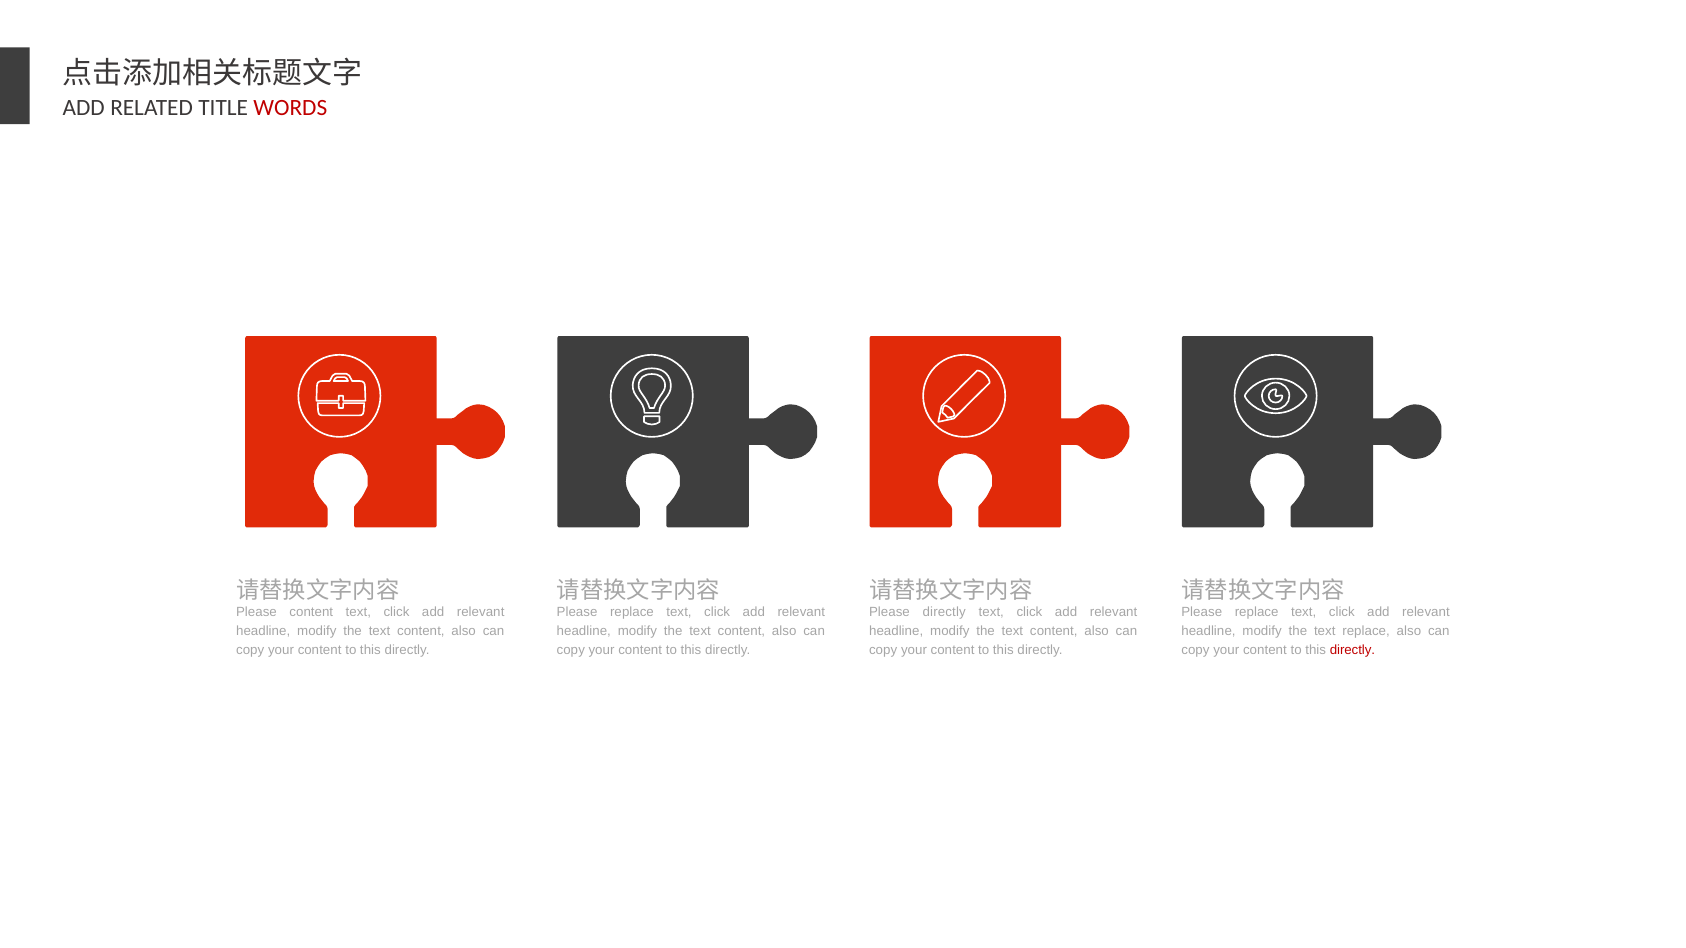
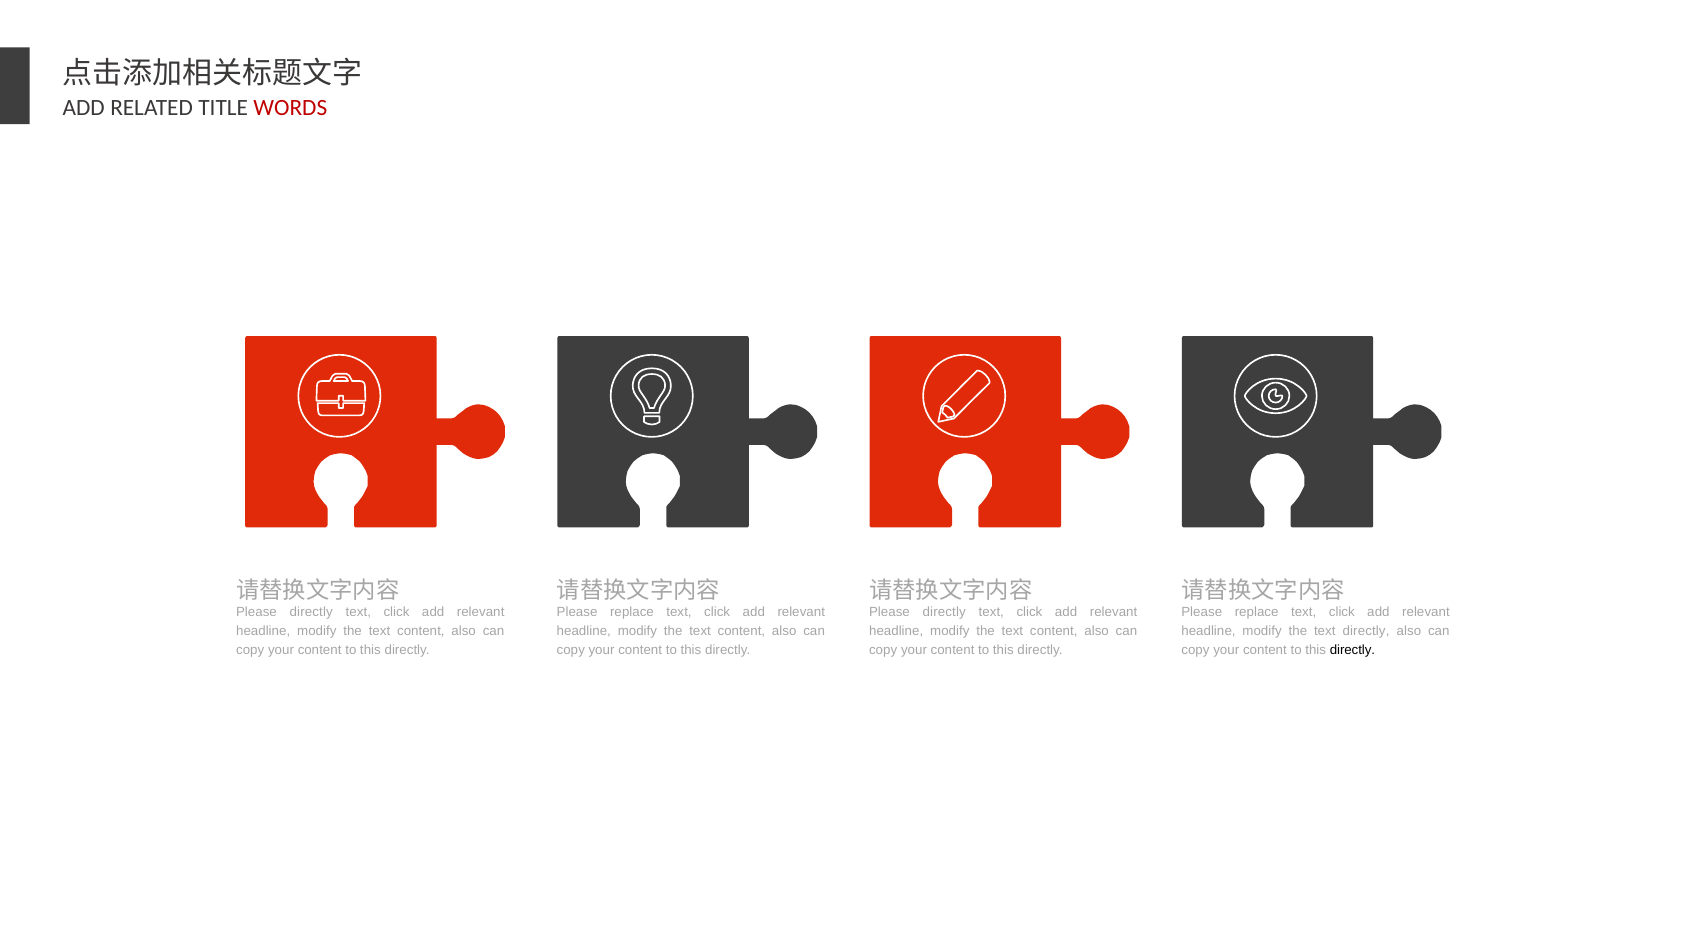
content: content -> directly (311, 612)
text replace: replace -> directly (1366, 631)
directly colour: red -> black (1352, 650)
